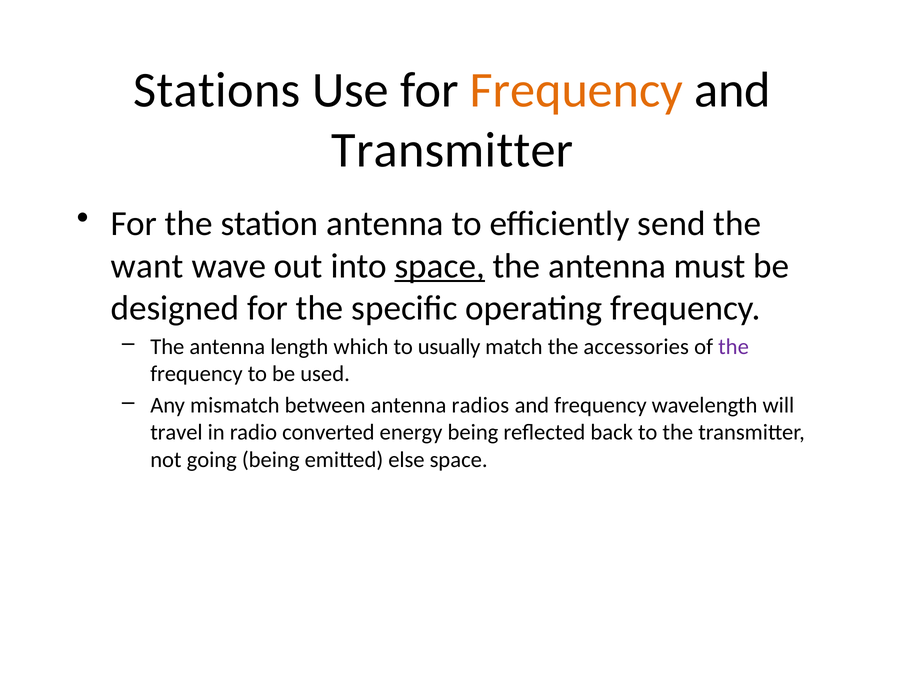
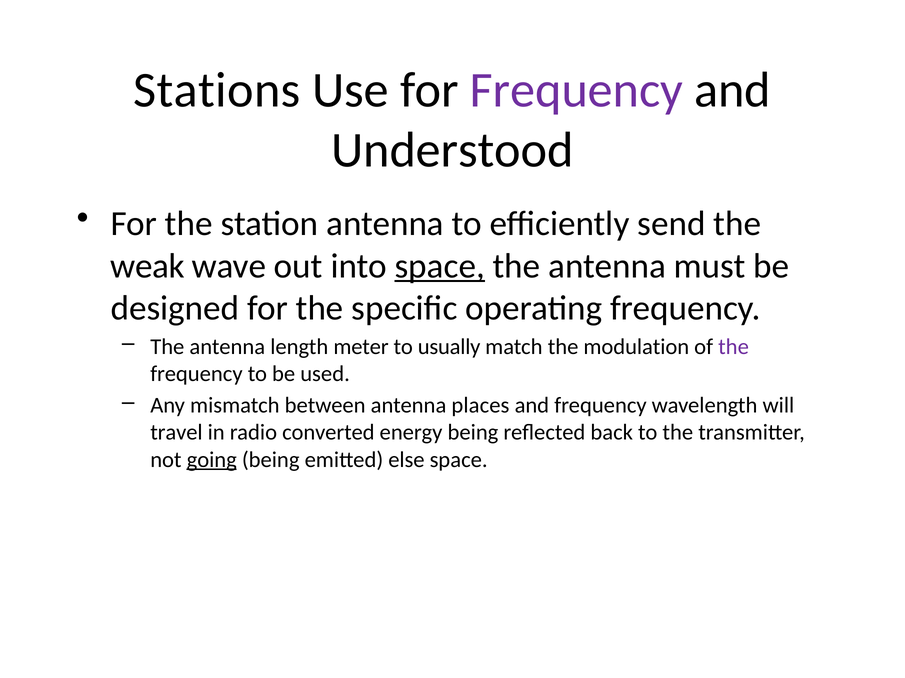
Frequency colour: orange -> purple (576, 90)
Transmitter: Transmitter -> Understood (452, 151)
want: want -> weak (148, 266)
which: which -> meter (361, 347)
accessories: accessories -> modulation (636, 347)
radios: radios -> places (480, 406)
going underline: none -> present (212, 460)
